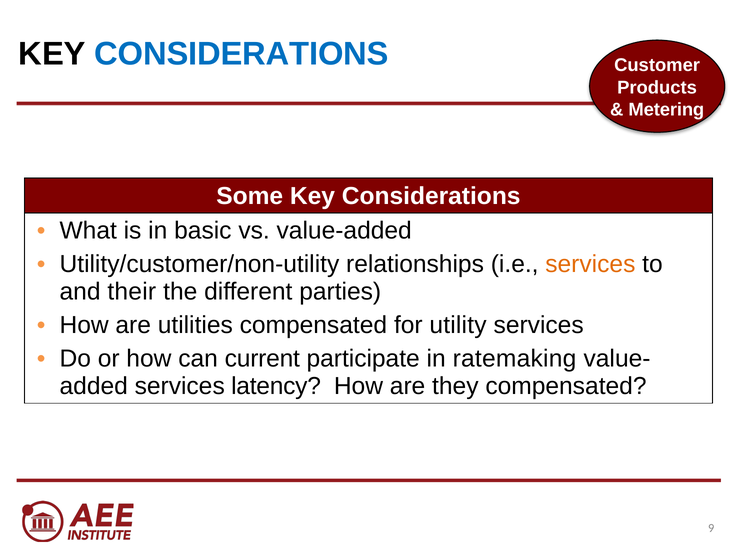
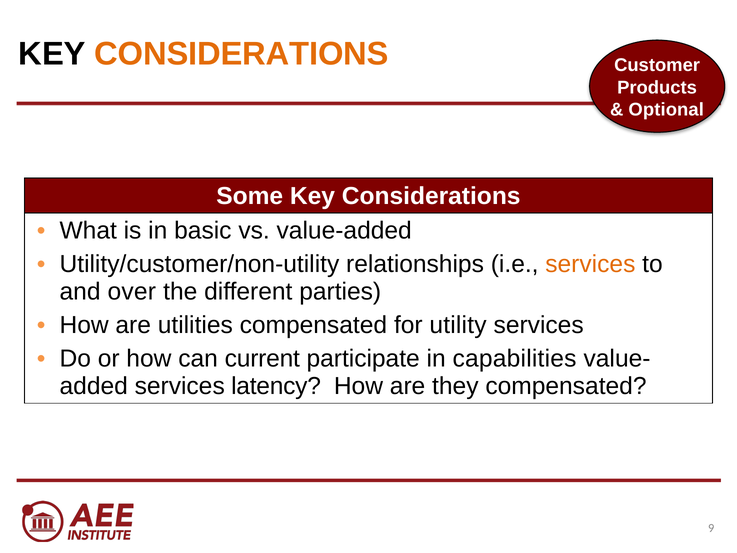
CONSIDERATIONS colour: blue -> orange (241, 54)
Metering: Metering -> Optional (666, 110)
their: their -> over (132, 292)
ratemaking: ratemaking -> capabilities (515, 359)
